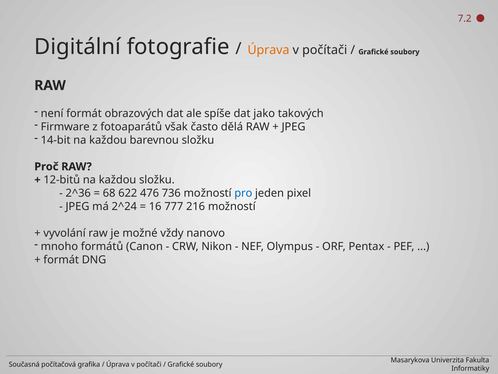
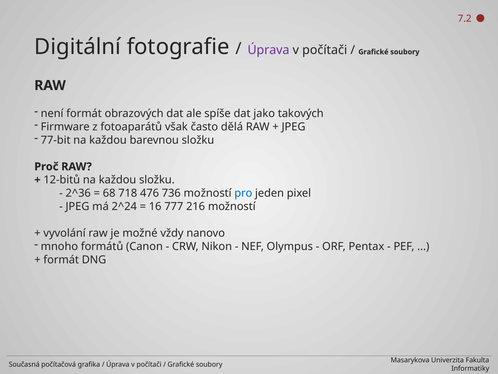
Úprava colour: orange -> purple (268, 50)
14-bit: 14-bit -> 77-bit (56, 140)
622: 622 -> 718 (128, 193)
